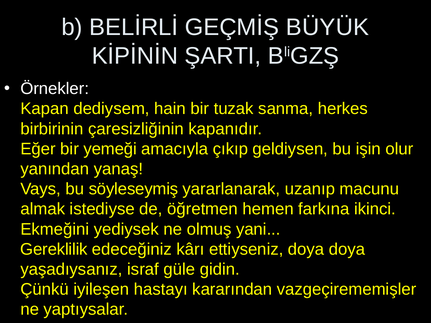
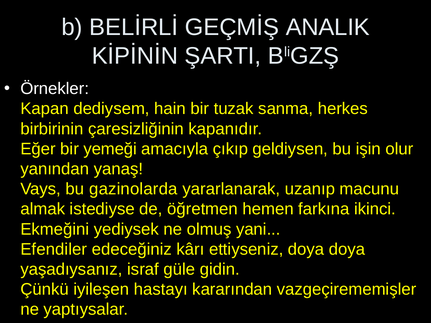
BÜYÜK: BÜYÜK -> ANALIK (328, 27)
söyleseymiş: söyleseymiş -> gazinolarda (133, 189)
Gereklilik: Gereklilik -> Efendiler (54, 249)
